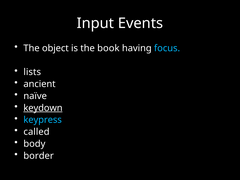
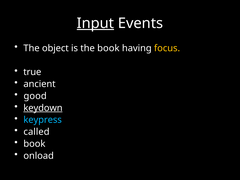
Input underline: none -> present (95, 23)
focus colour: light blue -> yellow (167, 48)
lists: lists -> true (32, 72)
naïve: naïve -> good (35, 96)
body: body -> book (34, 144)
border: border -> onload (39, 156)
